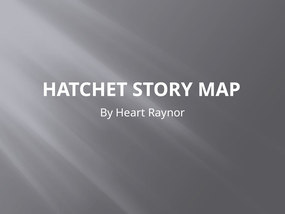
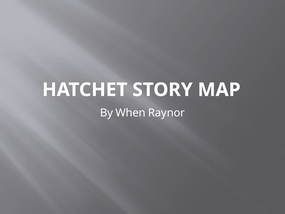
Heart: Heart -> When (131, 113)
